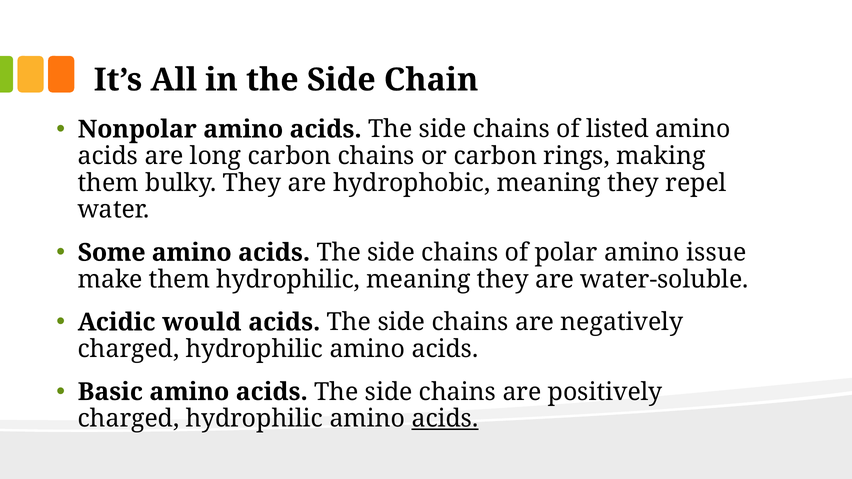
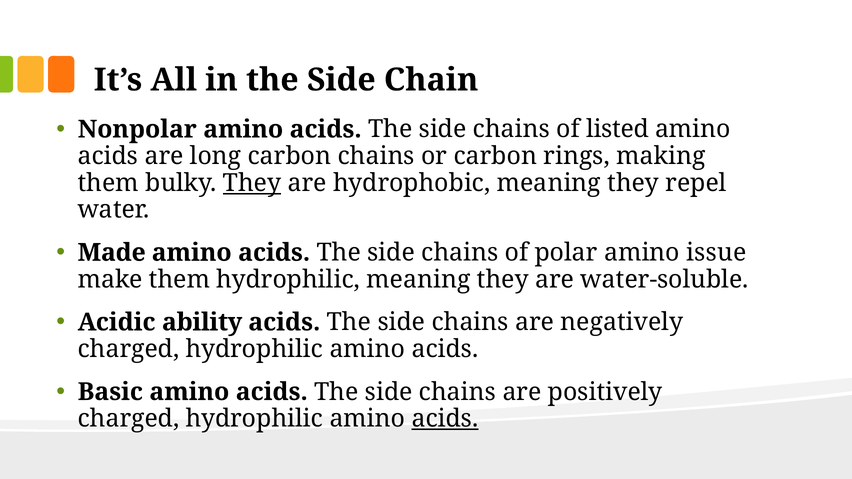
They underline: none -> present (252, 183)
Some: Some -> Made (112, 253)
would: would -> ability (202, 322)
